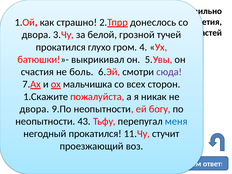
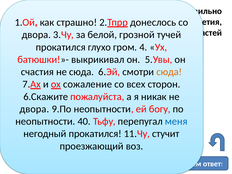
не боль: боль -> сюда (81, 72)
сюда colour: purple -> orange (169, 72)
мальчишка: мальчишка -> сожаление (88, 84)
1.Скажите: 1.Скажите -> 6.Скажите (46, 97)
43: 43 -> 40 (84, 121)
